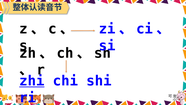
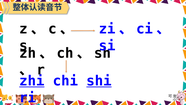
shi underline: none -> present (99, 81)
